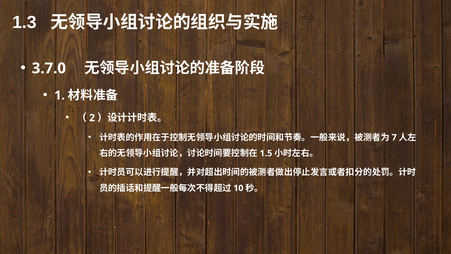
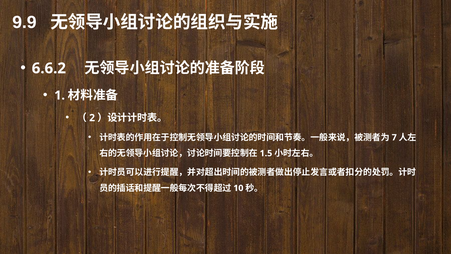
1.3: 1.3 -> 9.9 (24, 22)
3.7.0: 3.7.0 -> 6.6.2 (49, 68)
